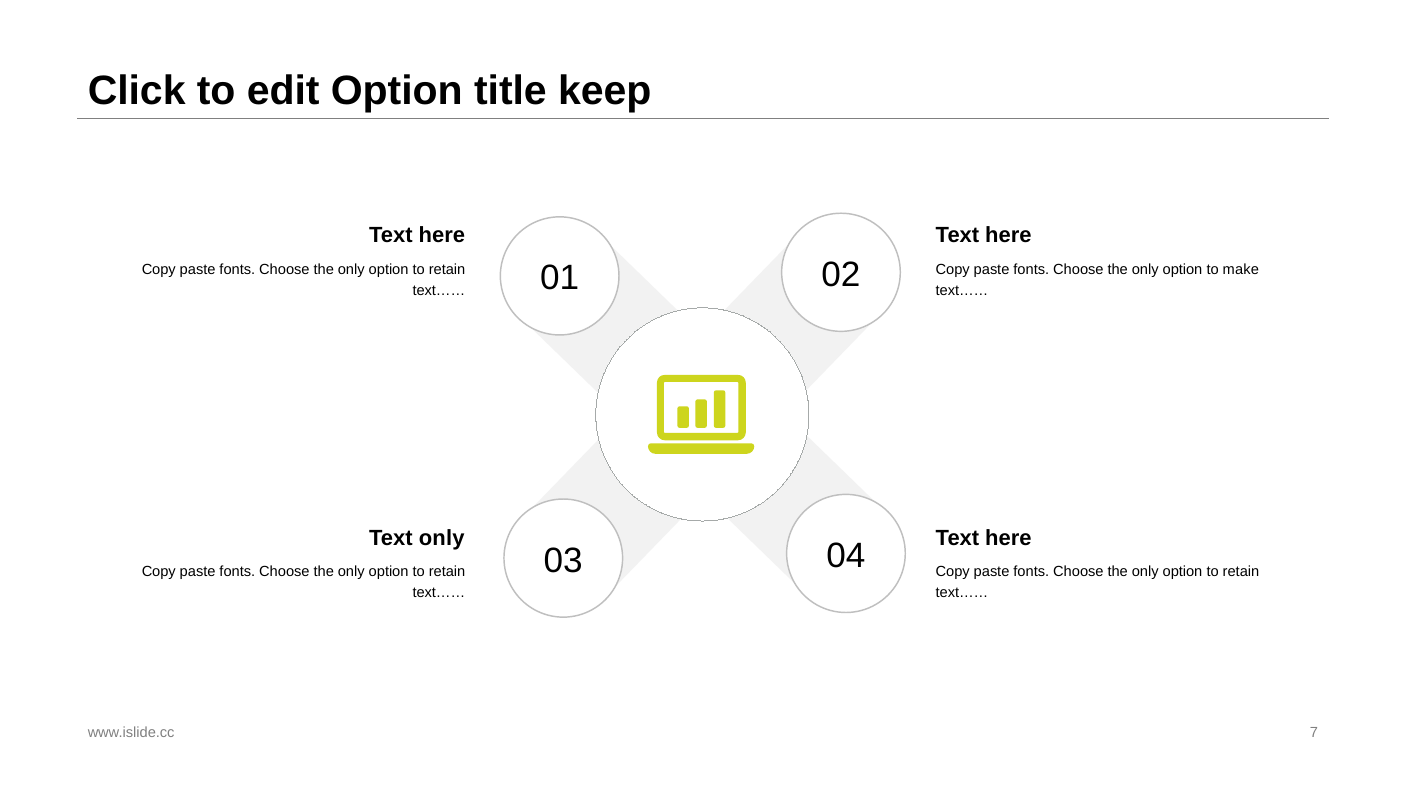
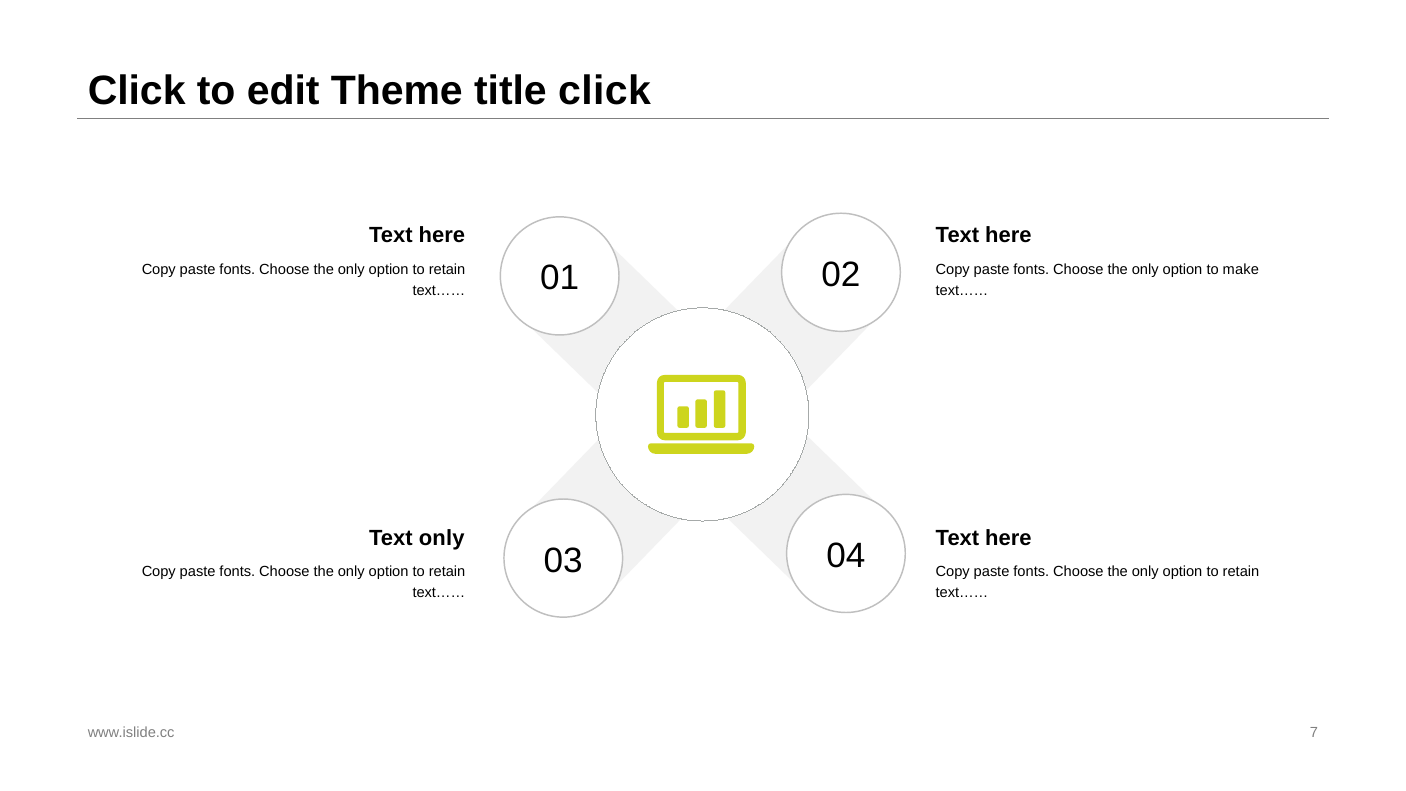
edit Option: Option -> Theme (397, 91)
title keep: keep -> click (605, 91)
